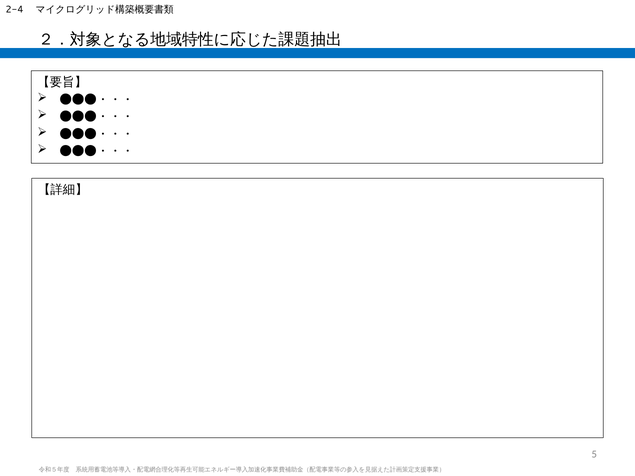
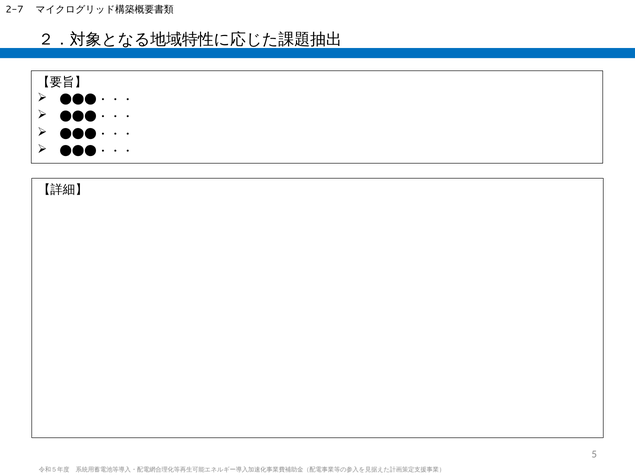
2-4: 2-4 -> 2-7 (14, 10)
